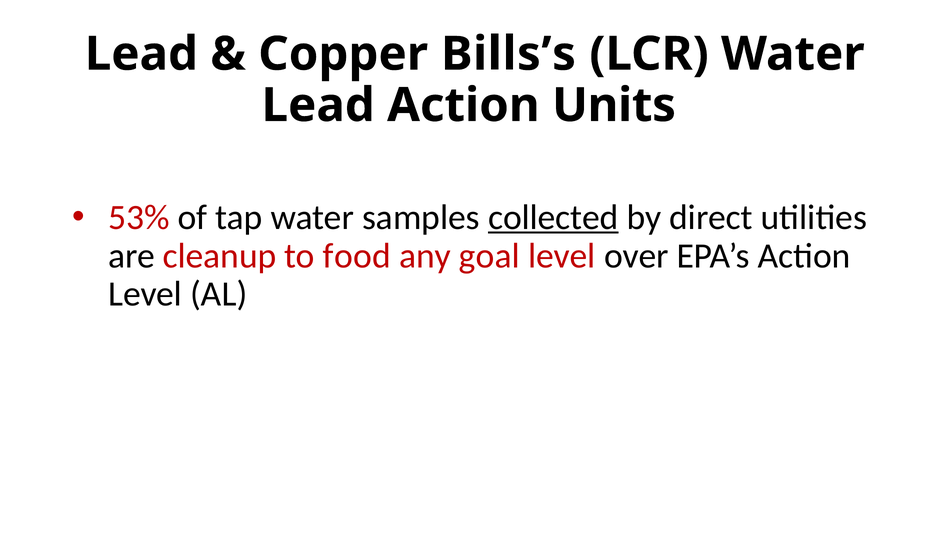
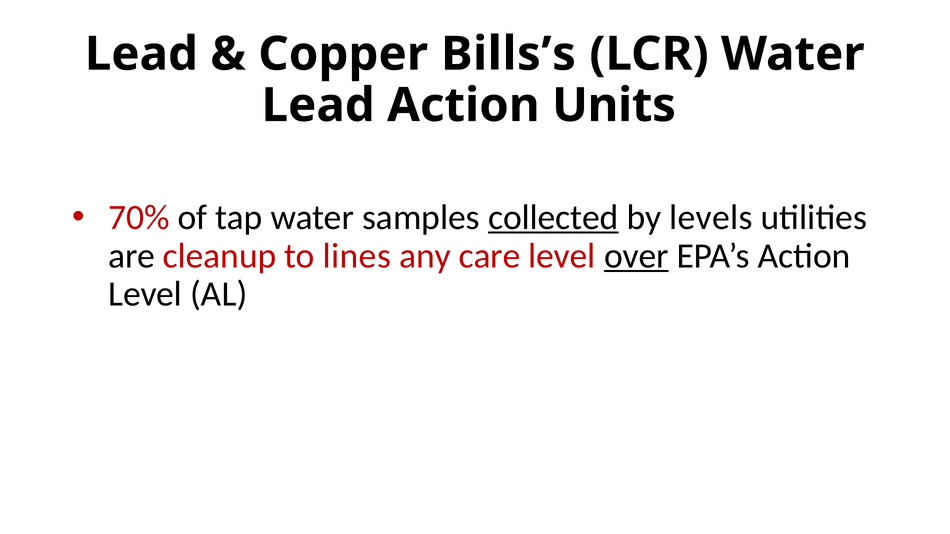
53%: 53% -> 70% (139, 217)
direct: direct -> levels (711, 217)
food: food -> lines (357, 256)
goal: goal -> care (490, 256)
over underline: none -> present (636, 256)
